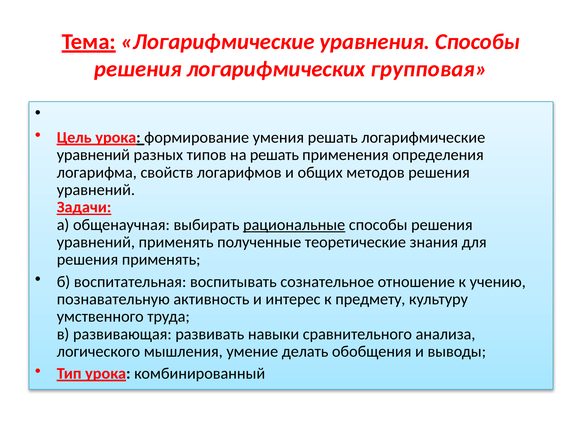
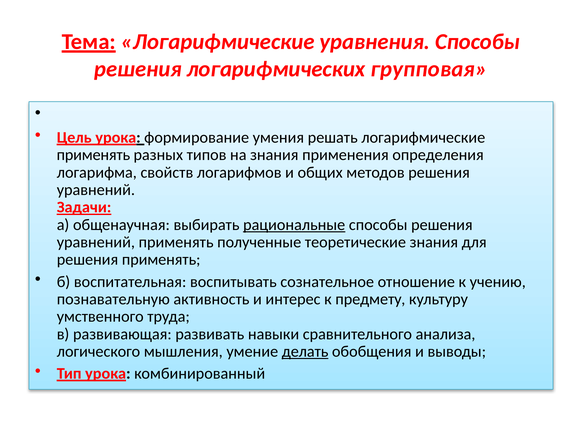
уравнений: уравнений -> применять (93, 155)
на решать: решать -> знания (274, 155)
делать underline: none -> present (305, 352)
